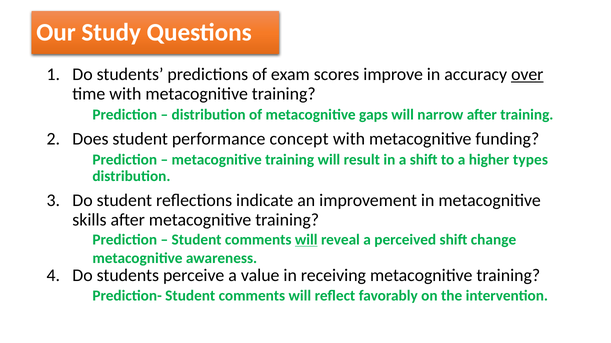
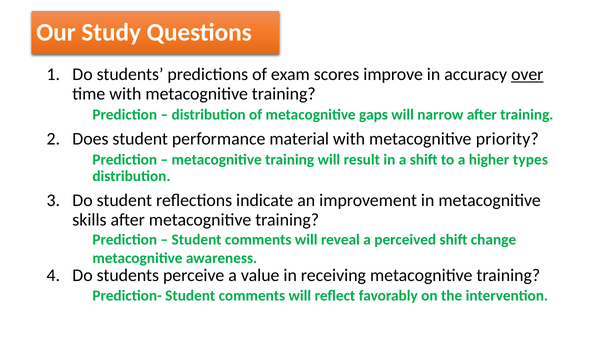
concept: concept -> material (299, 139)
funding: funding -> priority (507, 139)
will underline: present -> none (306, 240)
